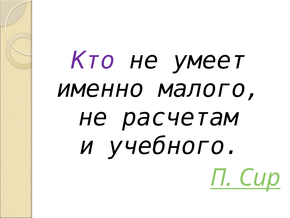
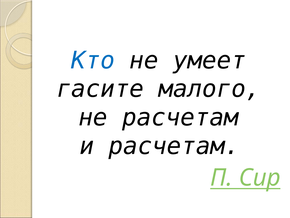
Кто colour: purple -> blue (93, 60)
именно: именно -> гасите (100, 89)
и учебного: учебного -> расчетам (174, 146)
